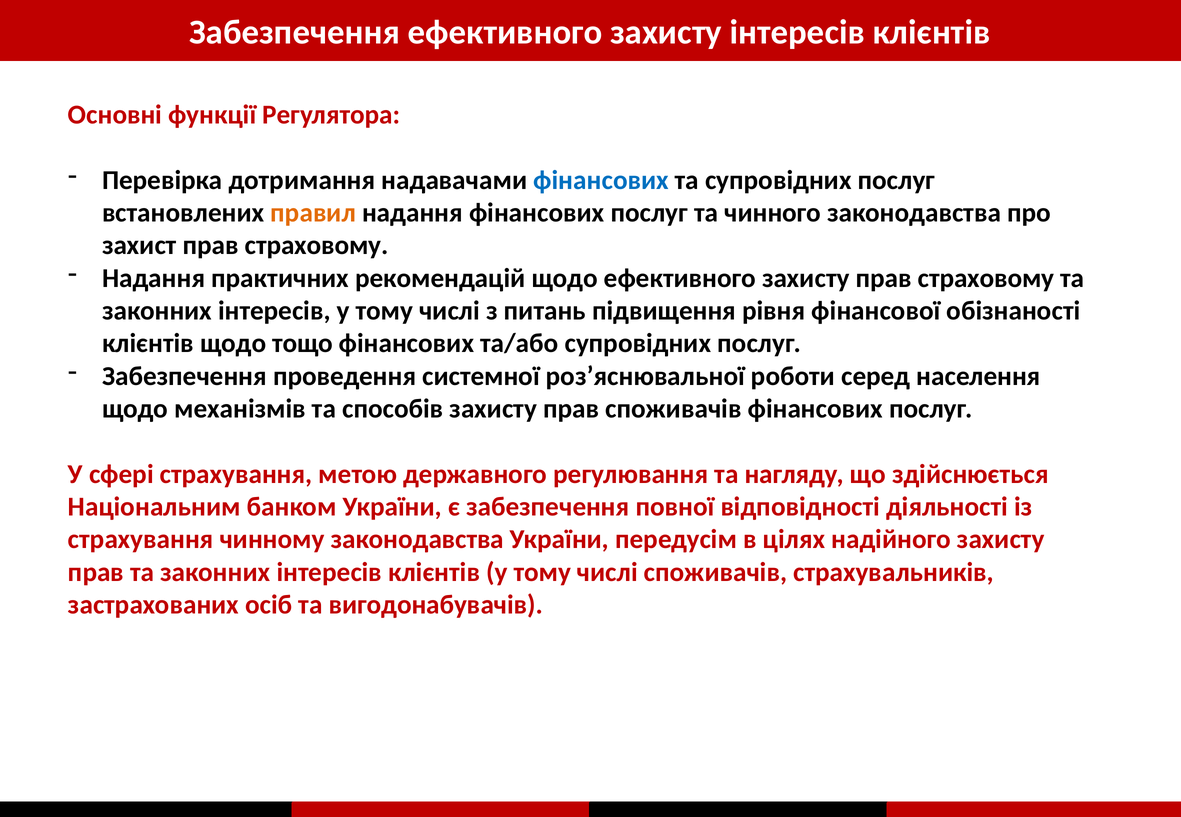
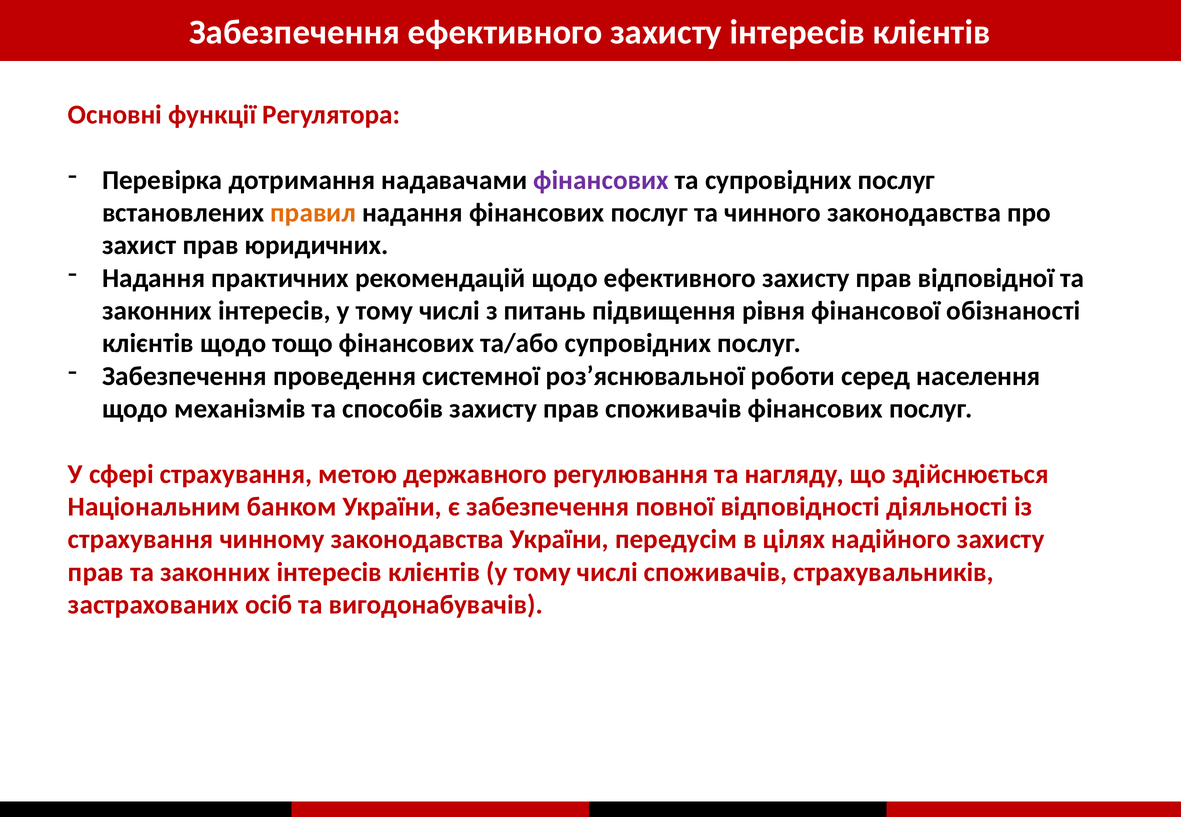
фінансових colour: blue -> purple (601, 180)
захист прав страховому: страховому -> юридичних (317, 246)
захисту прав страховому: страховому -> відповідної (986, 278)
